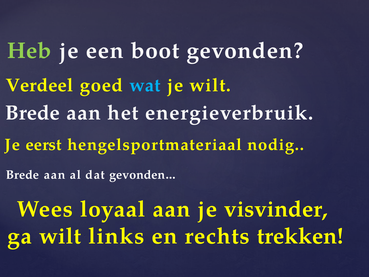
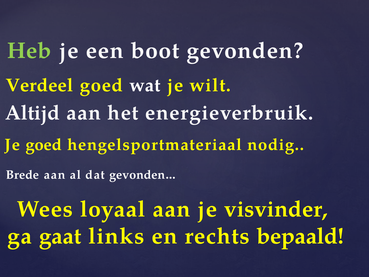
wat colour: light blue -> white (145, 85)
Brede: Brede -> Altijd (33, 113)
Je eerst: eerst -> goed (44, 145)
ga wilt: wilt -> gaat (60, 236)
trekken: trekken -> bepaald (300, 236)
